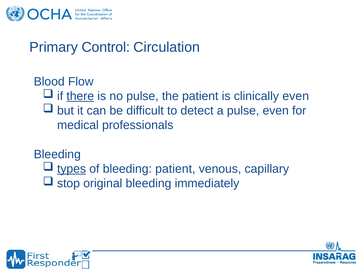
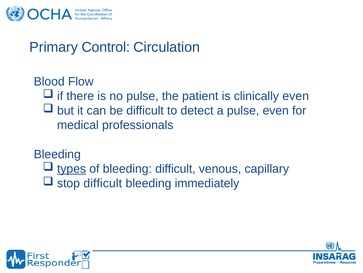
there underline: present -> none (80, 96)
bleeding patient: patient -> difficult (175, 168)
stop original: original -> difficult (103, 183)
